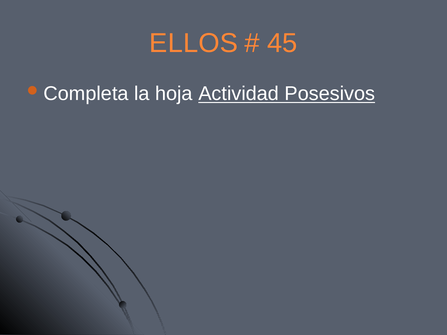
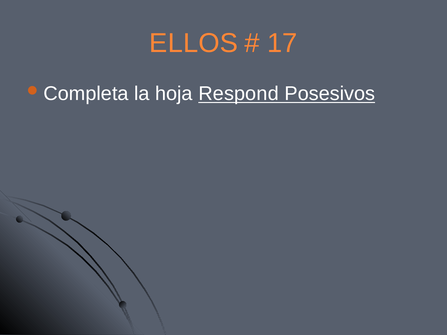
45: 45 -> 17 (282, 43)
Actividad: Actividad -> Respond (239, 94)
